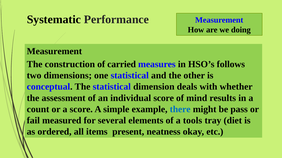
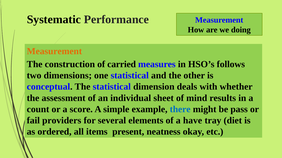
Measurement colour: black -> orange (54, 51)
individual score: score -> sheet (164, 98)
measured: measured -> providers (62, 121)
tools: tools -> have (193, 121)
